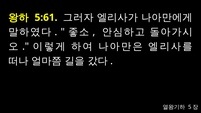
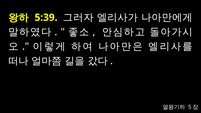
5:61: 5:61 -> 5:39 (46, 18)
